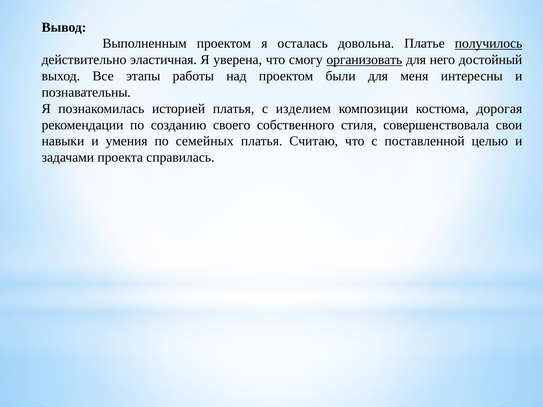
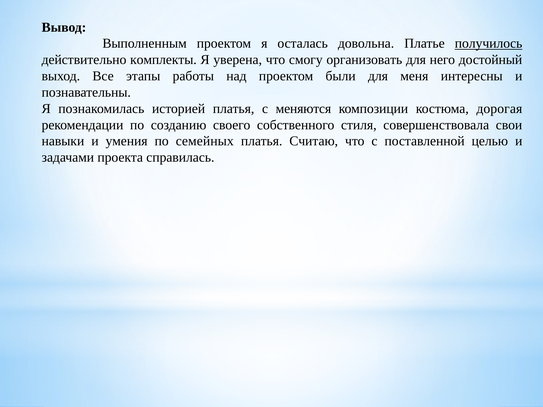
эластичная: эластичная -> комплекты (163, 60)
организовать underline: present -> none (364, 60)
изделием: изделием -> меняются (303, 109)
